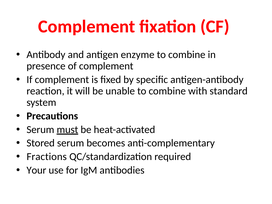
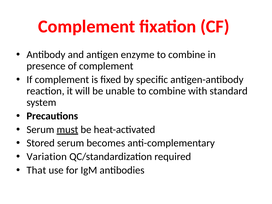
Fractions: Fractions -> Variation (47, 157)
Your: Your -> That (36, 170)
